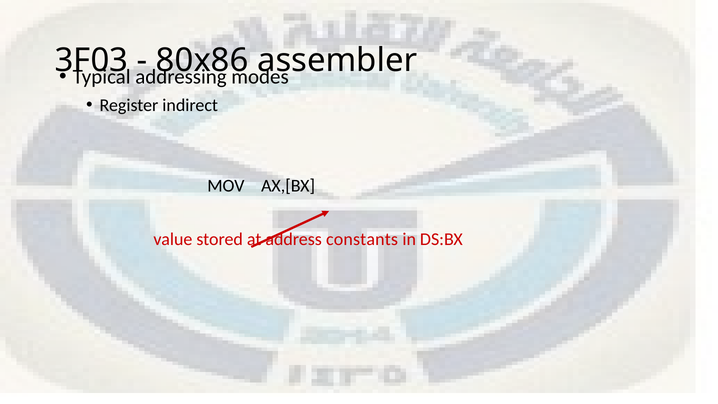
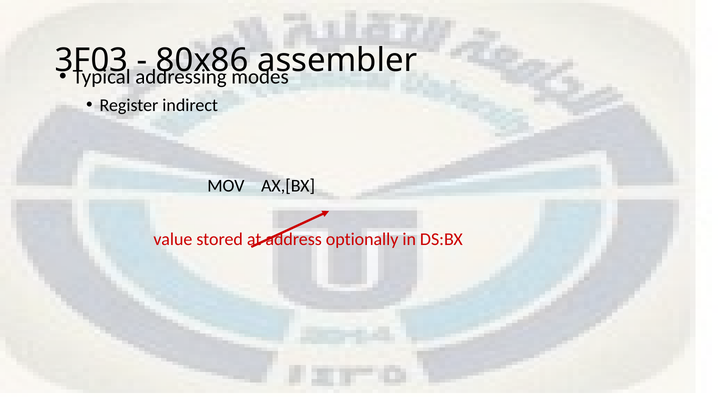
constants: constants -> optionally (362, 239)
